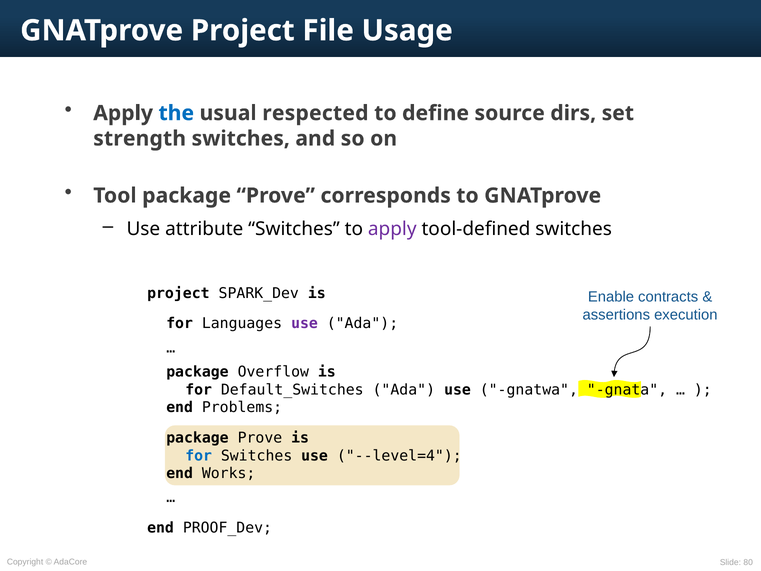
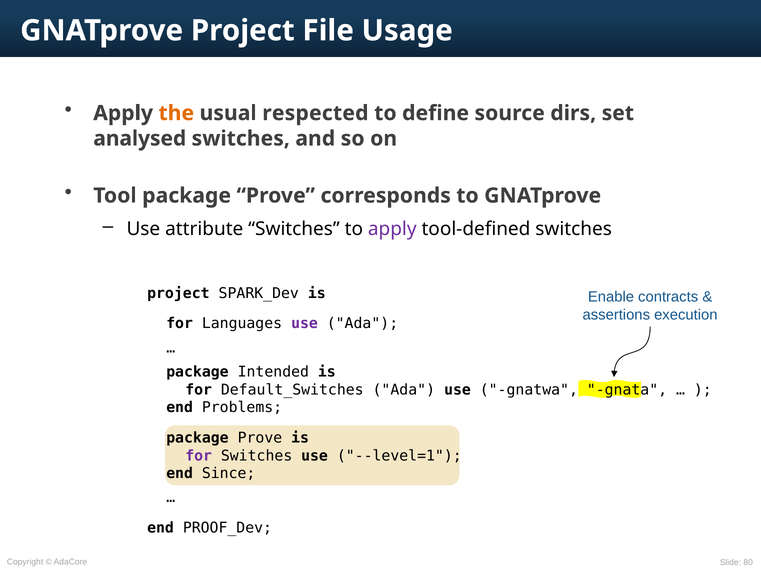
the colour: blue -> orange (176, 113)
strength: strength -> analysed (140, 138)
Overflow: Overflow -> Intended (273, 372)
for colour: blue -> purple (199, 455)
--level=4: --level=4 -> --level=1 (399, 455)
Works: Works -> Since (229, 473)
